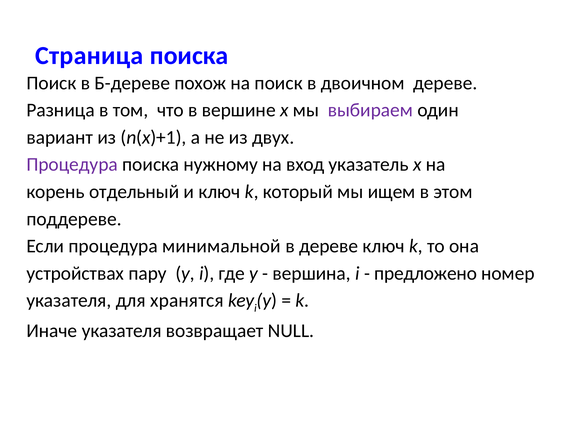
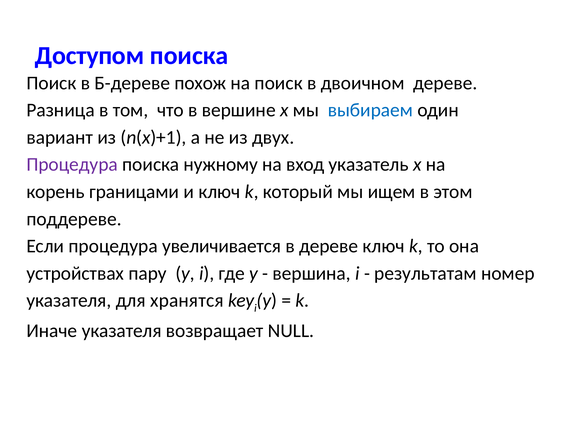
Страница: Страница -> Доступом (90, 56)
выбираем colour: purple -> blue (370, 110)
отдельный: отдельный -> границами (134, 192)
минимальной: минимальной -> увеличивается (222, 246)
предложено: предложено -> результатам (425, 273)
